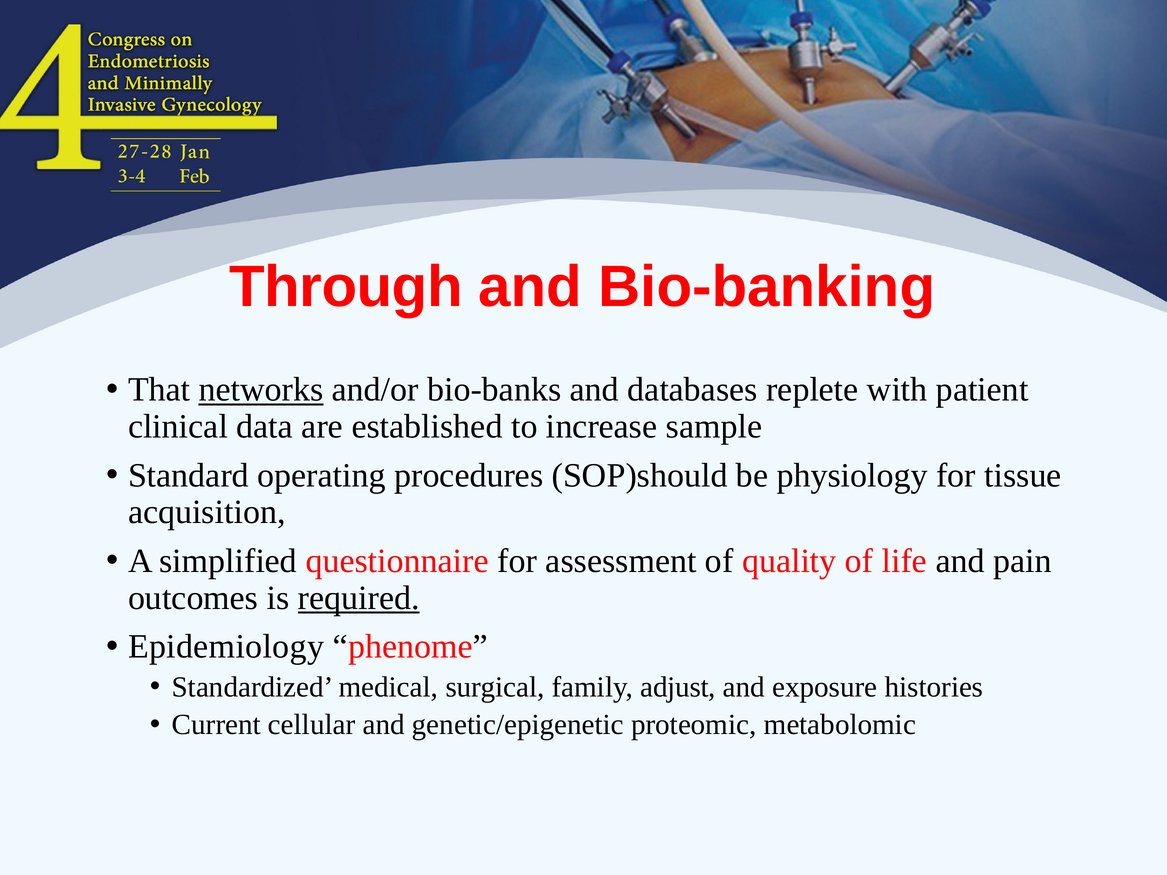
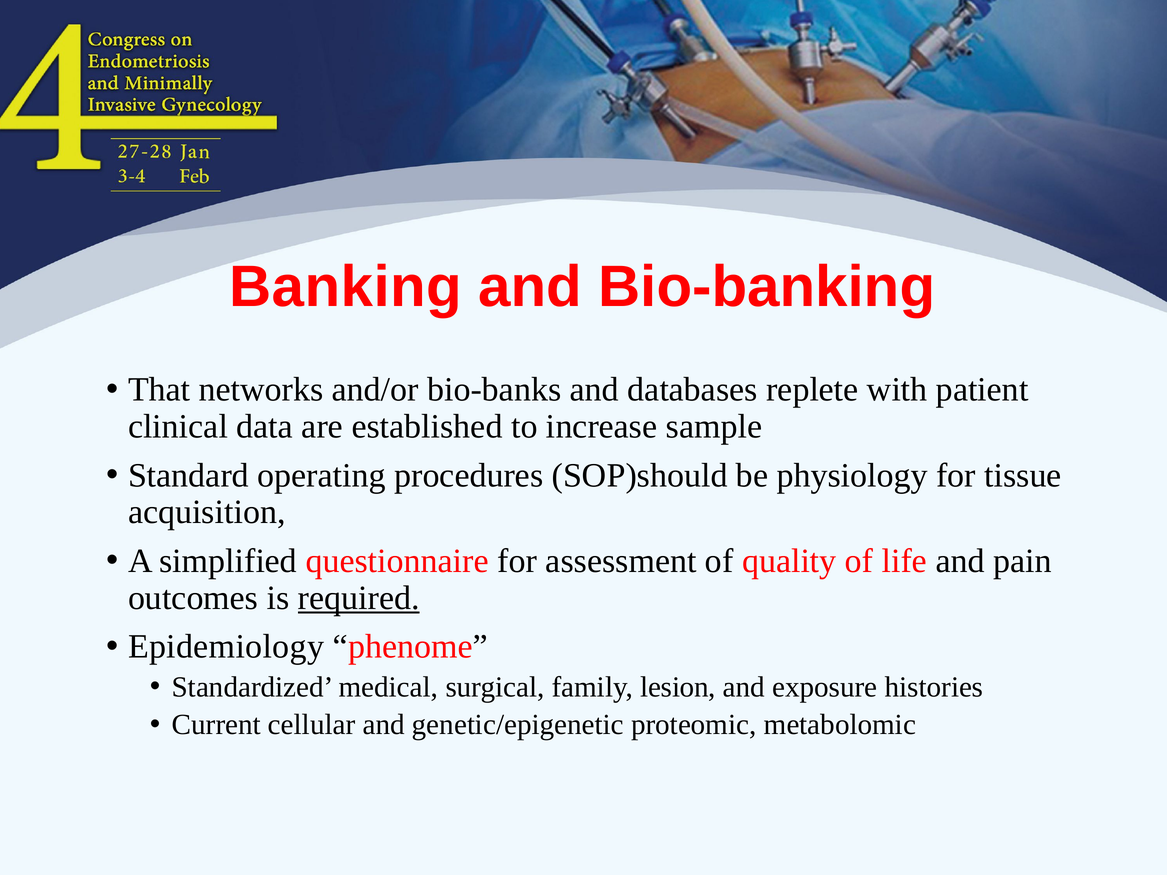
Through: Through -> Banking (345, 287)
networks underline: present -> none (261, 390)
adjust: adjust -> lesion (678, 687)
